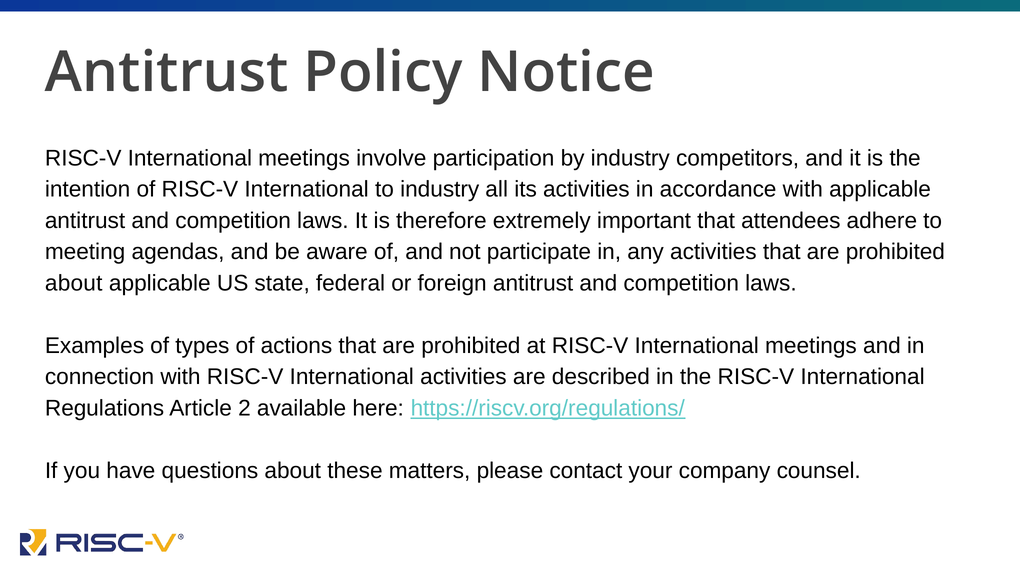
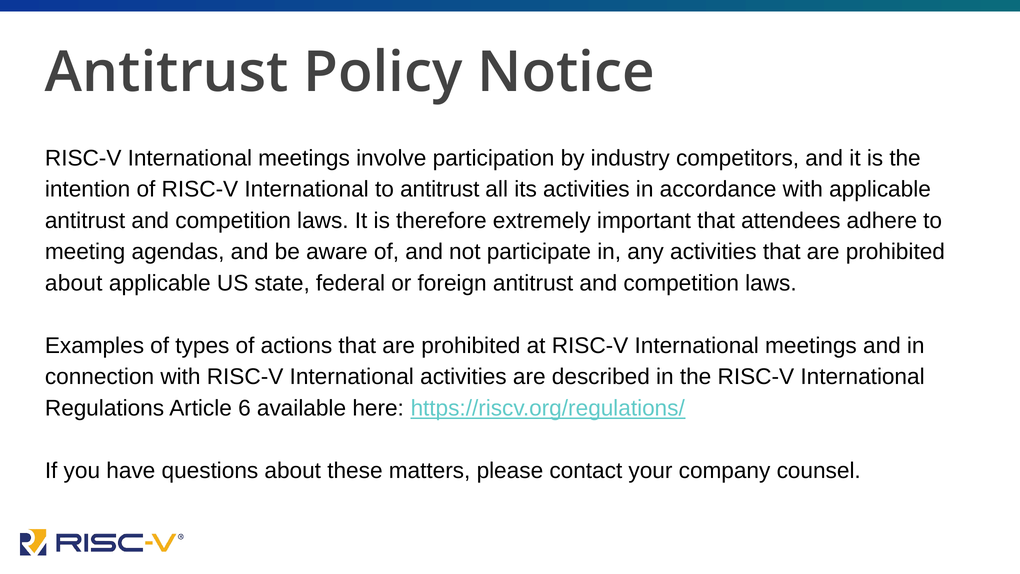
to industry: industry -> antitrust (440, 189)
2: 2 -> 6 (244, 408)
